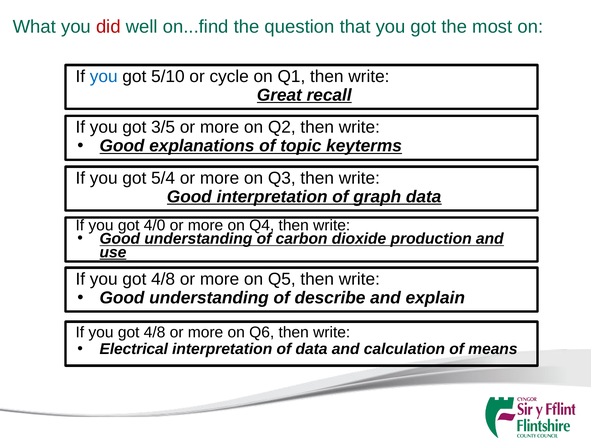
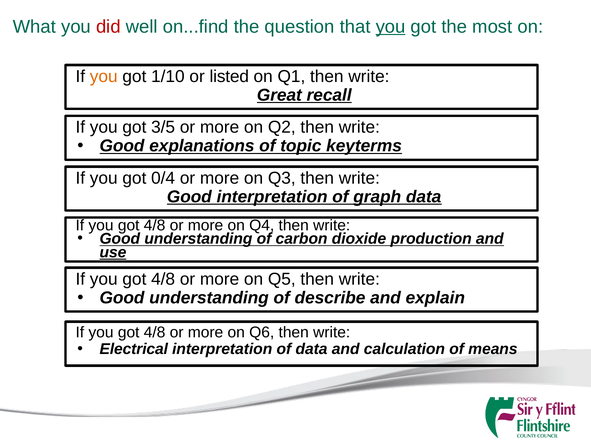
you underline: none -> present (391, 27)
you colour: blue -> orange (104, 76)
5/10: 5/10 -> 1/10 (168, 76)
cycle: cycle -> listed (229, 76)
5/4: 5/4 -> 0/4 (163, 178)
4/0: 4/0 -> 4/8 (155, 226)
